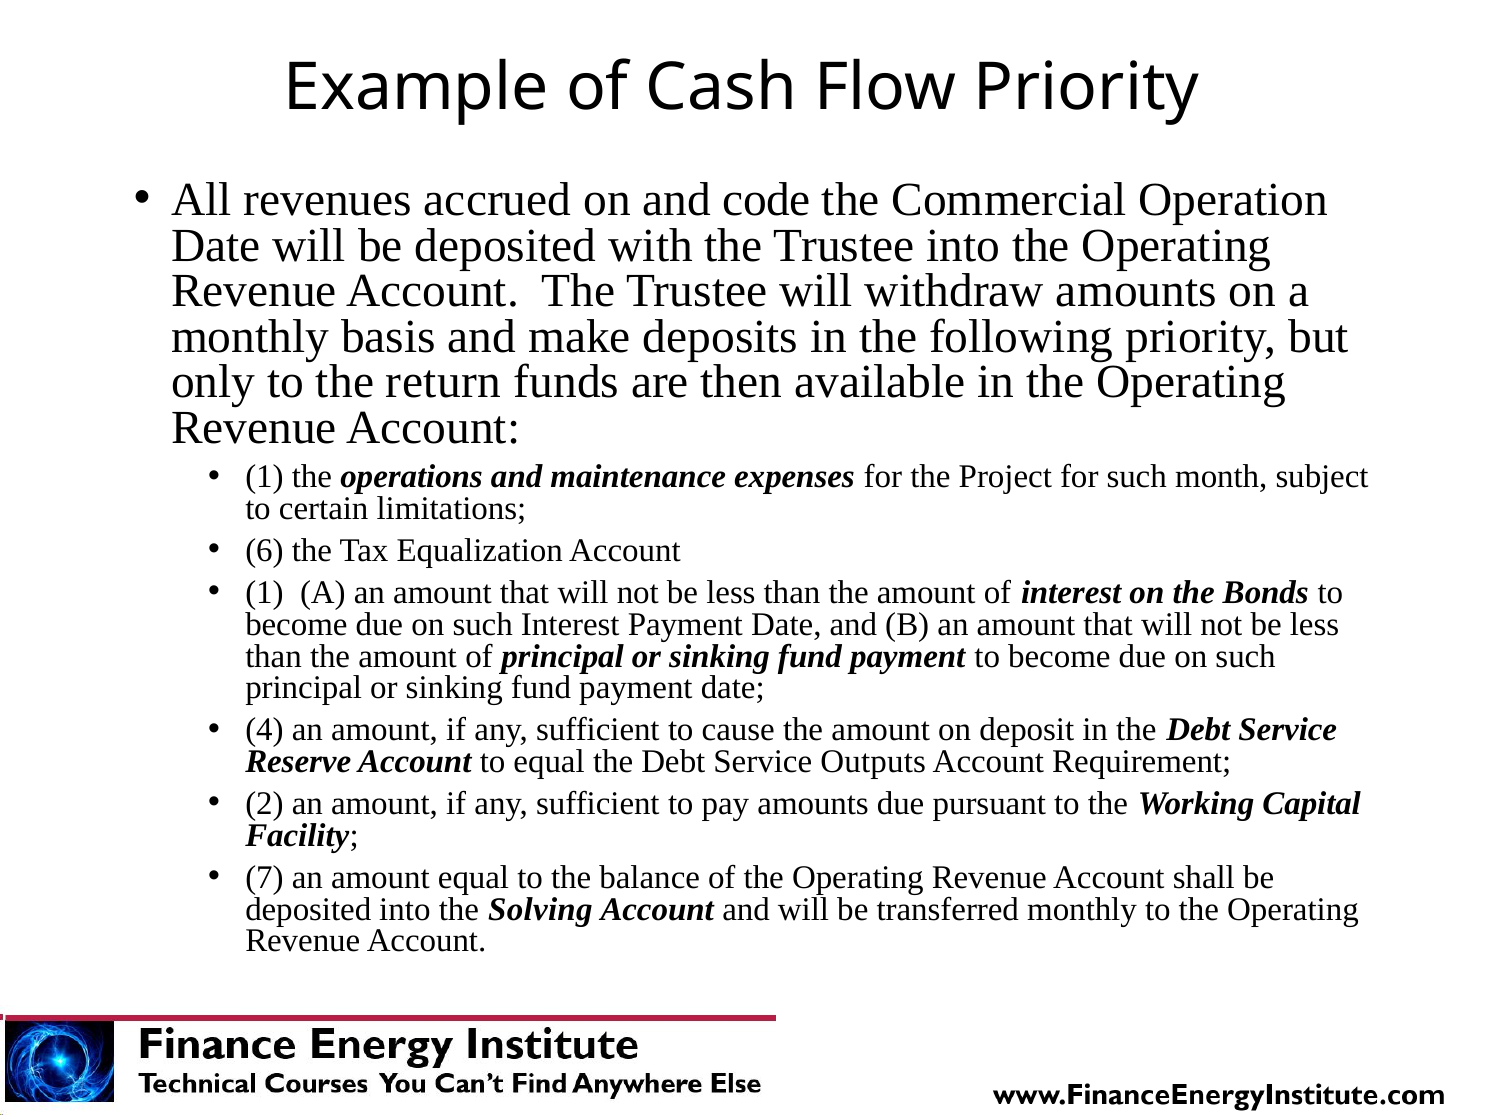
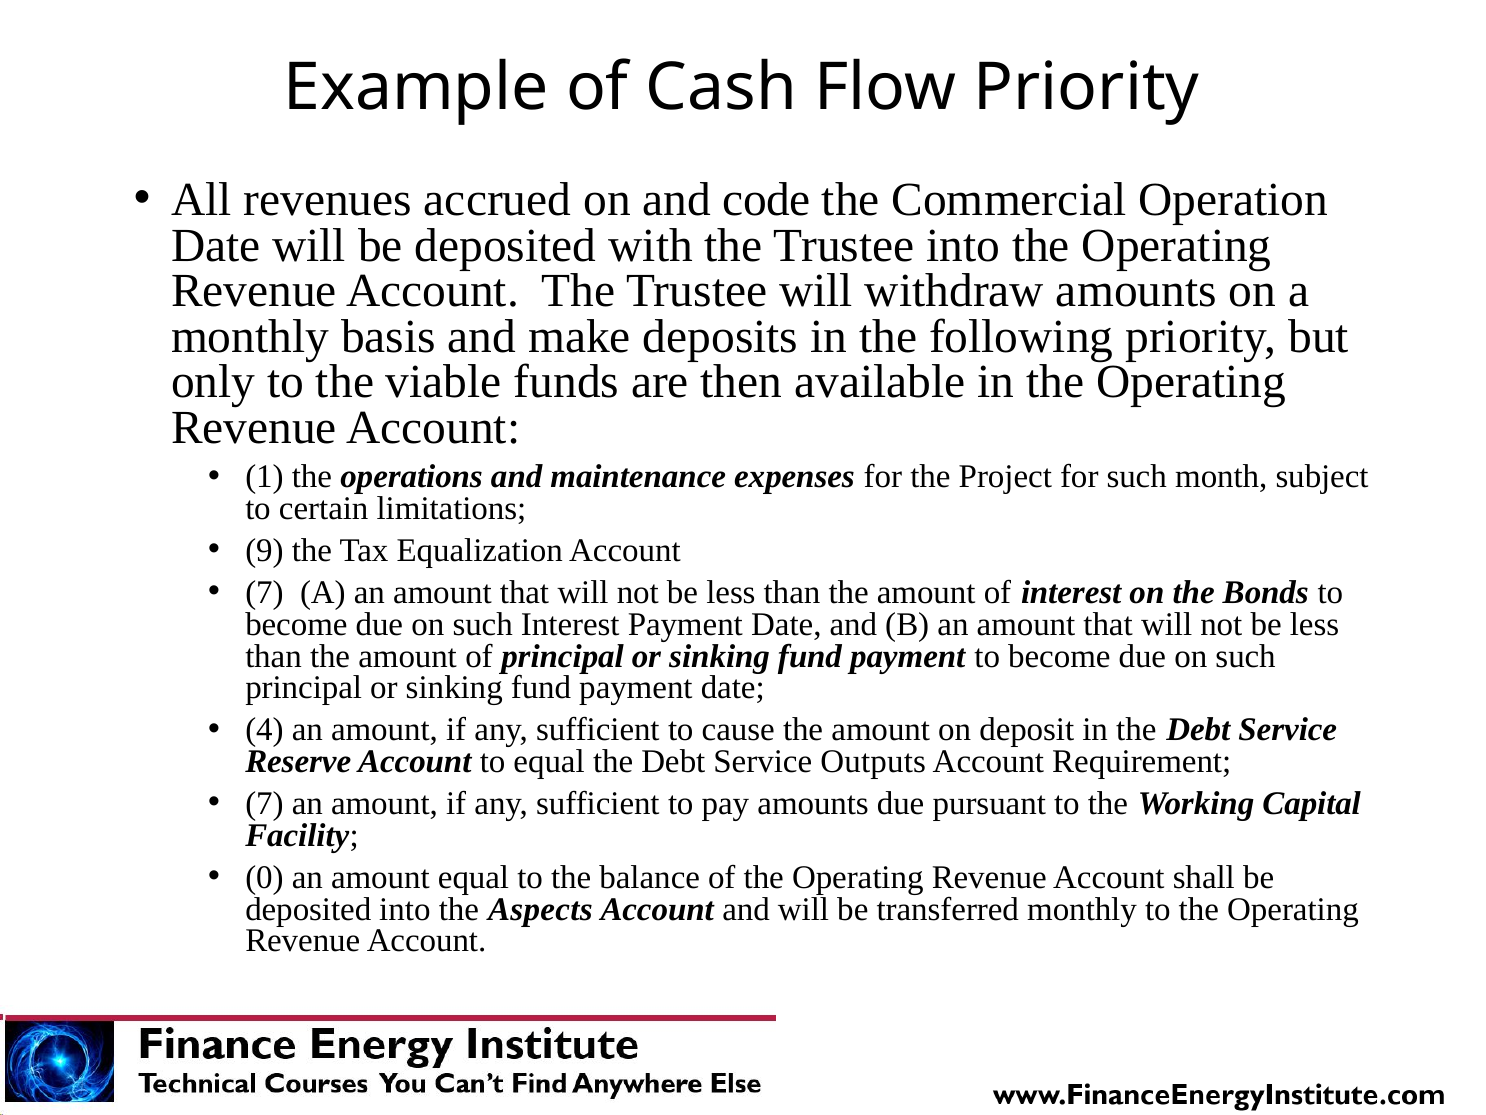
return: return -> viable (444, 382)
6: 6 -> 9 (264, 551)
1: 1 -> 7 (264, 593)
2: 2 -> 7 (264, 803)
7: 7 -> 0 (264, 877)
Solving: Solving -> Aspects (540, 909)
